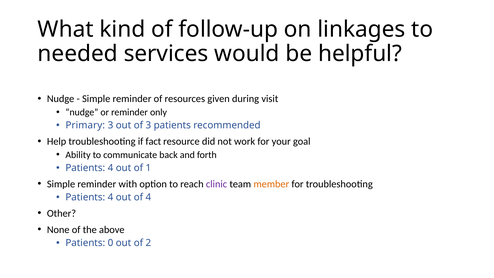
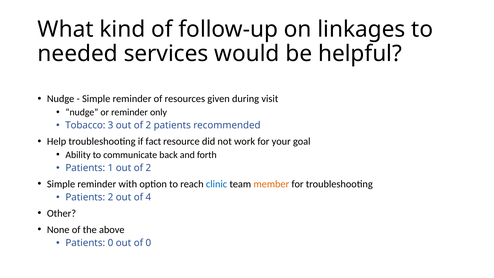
Primary: Primary -> Tobacco (85, 125)
3 out of 3: 3 -> 2 (148, 125)
4: 4 -> 1 (110, 168)
1: 1 -> 2 (148, 168)
clinic colour: purple -> blue (217, 184)
4: 4 -> 2 (110, 197)
of 2: 2 -> 0 (148, 243)
